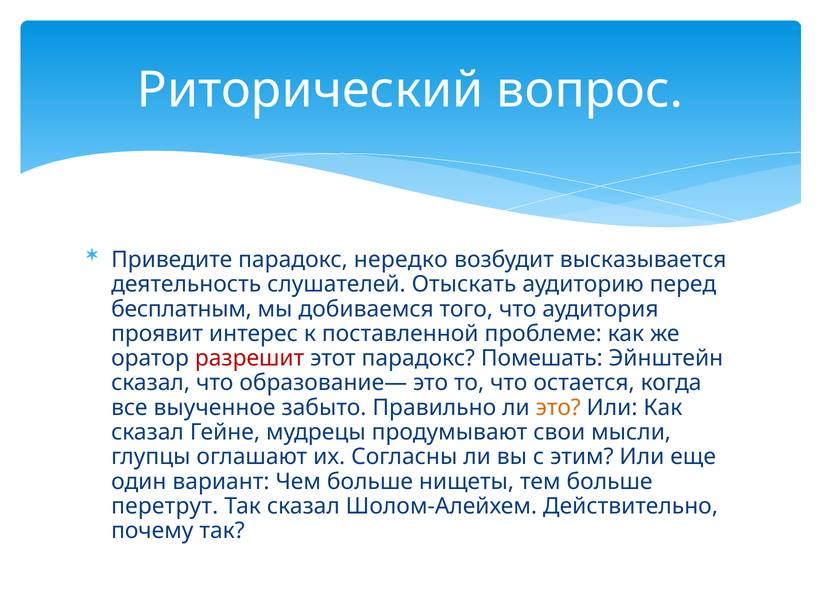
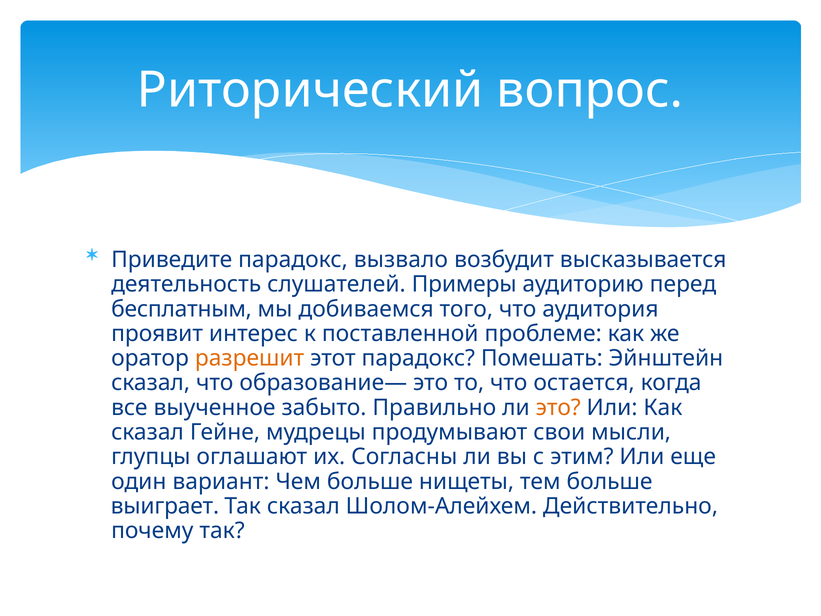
нередко: нередко -> вызвало (401, 260)
Отыскать: Отыскать -> Примеры (464, 284)
разрешит colour: red -> orange (250, 358)
перетрут: перетрут -> выиграет (165, 506)
